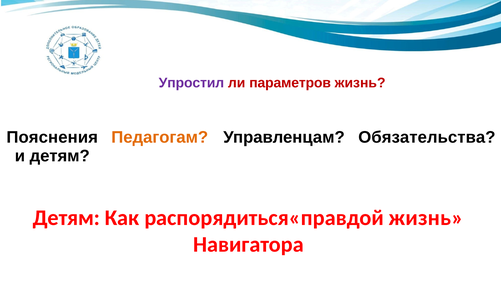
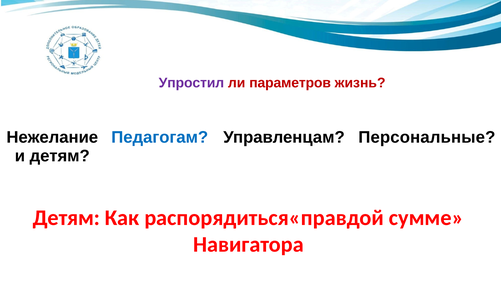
Пояснения: Пояснения -> Нежелание (52, 137)
Педагогам colour: orange -> blue (160, 137)
Обязательства: Обязательства -> Персональные (427, 137)
распорядиться«правдой жизнь: жизнь -> сумме (426, 218)
